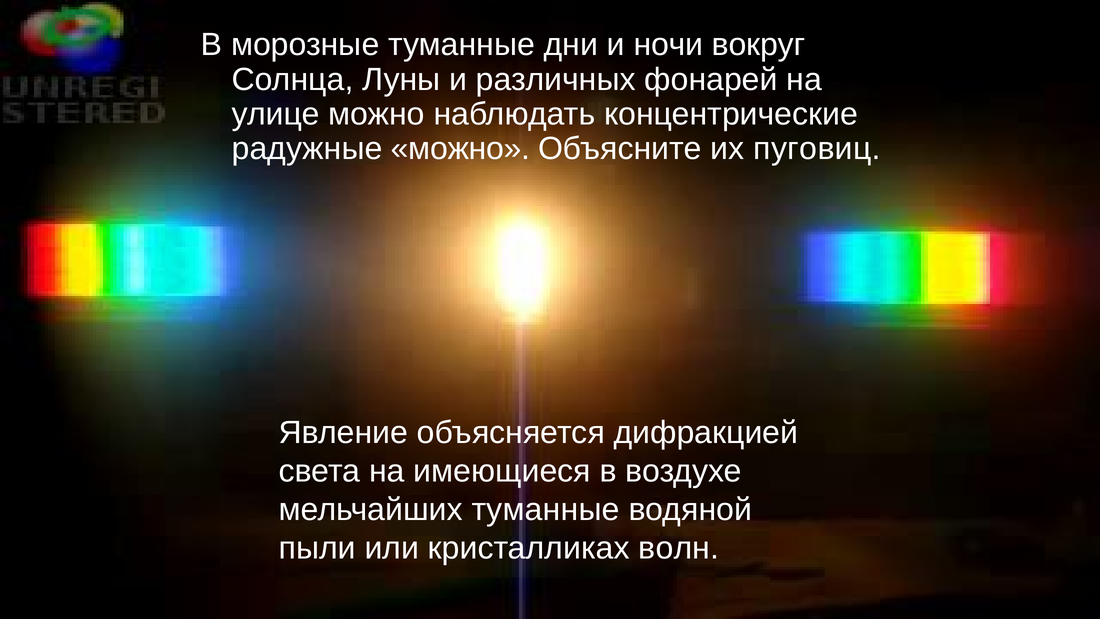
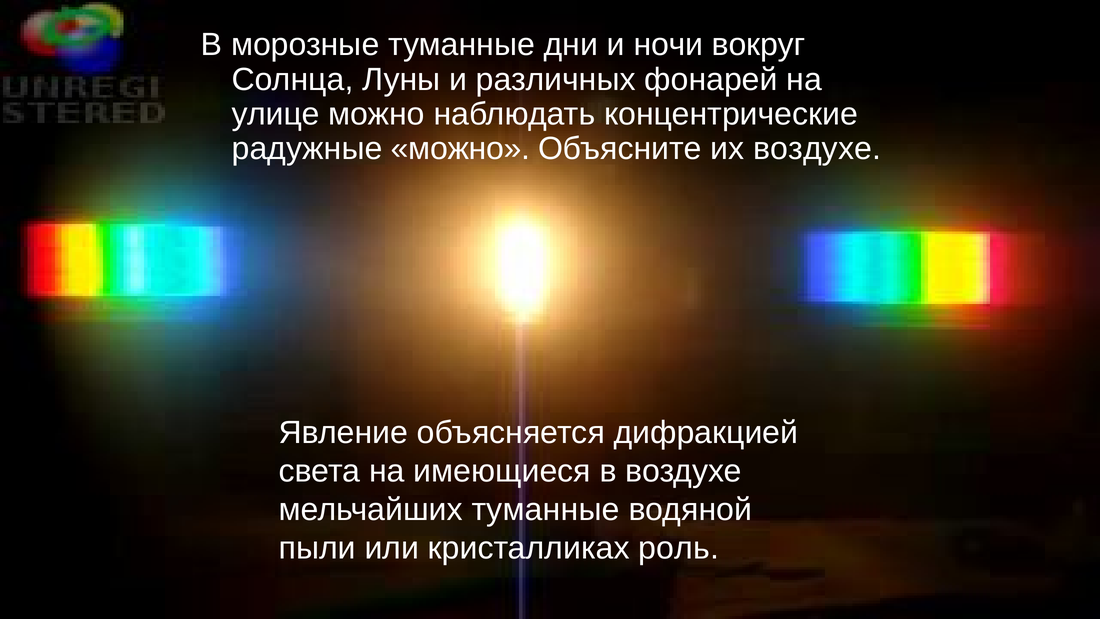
их пуговиц: пуговиц -> воздухе (817, 149)
волн: волн -> роль (679, 548)
